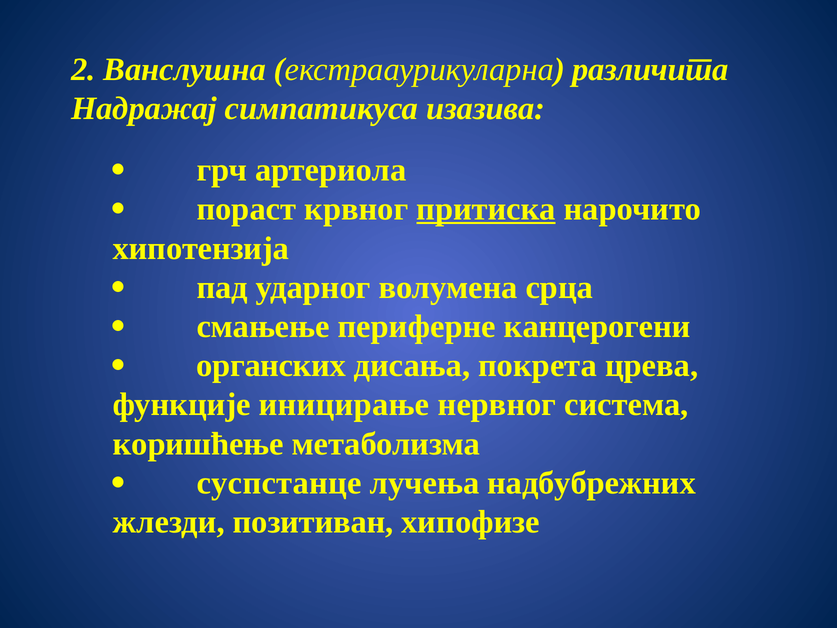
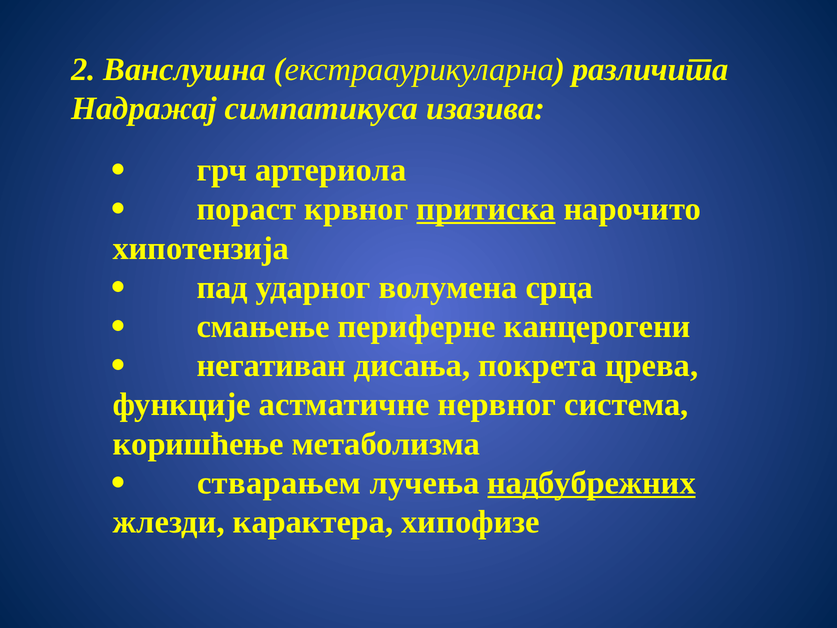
органских: органских -> негативан (271, 365)
иницирање: иницирање -> астматичне (344, 404)
суспстанце: суспстанце -> стварањем (279, 483)
надбубрежних underline: none -> present (592, 483)
позитиван: позитиван -> карактера (313, 522)
